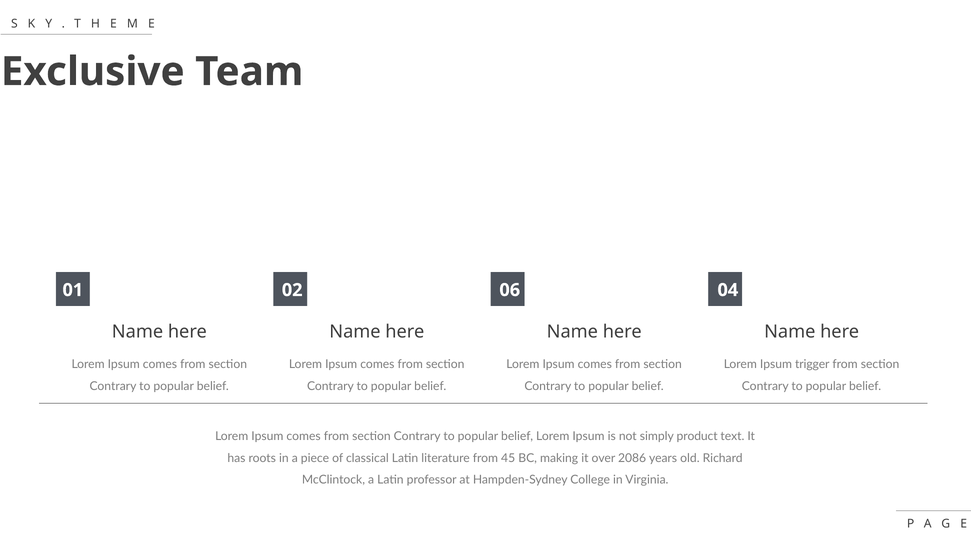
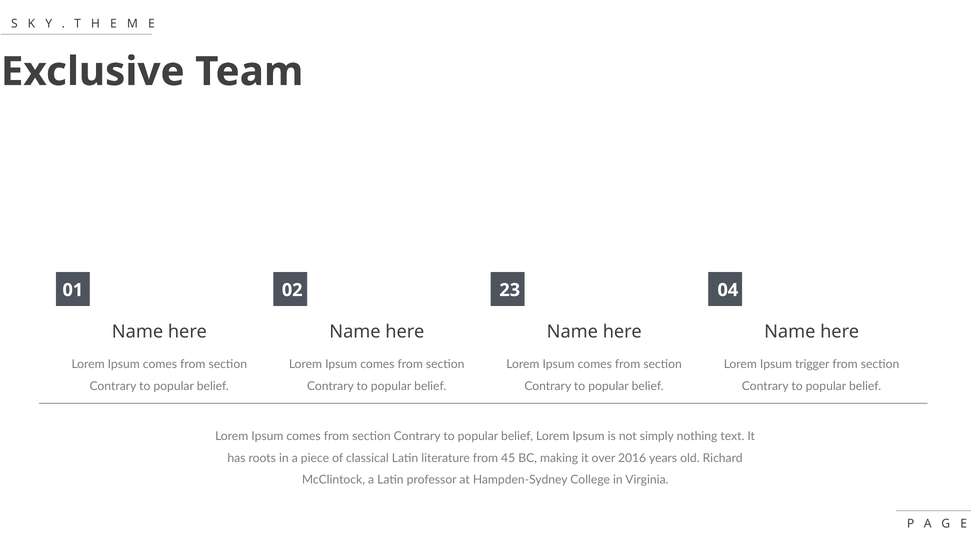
06: 06 -> 23 (510, 290)
product: product -> nothing (697, 436)
2086: 2086 -> 2016 (632, 458)
